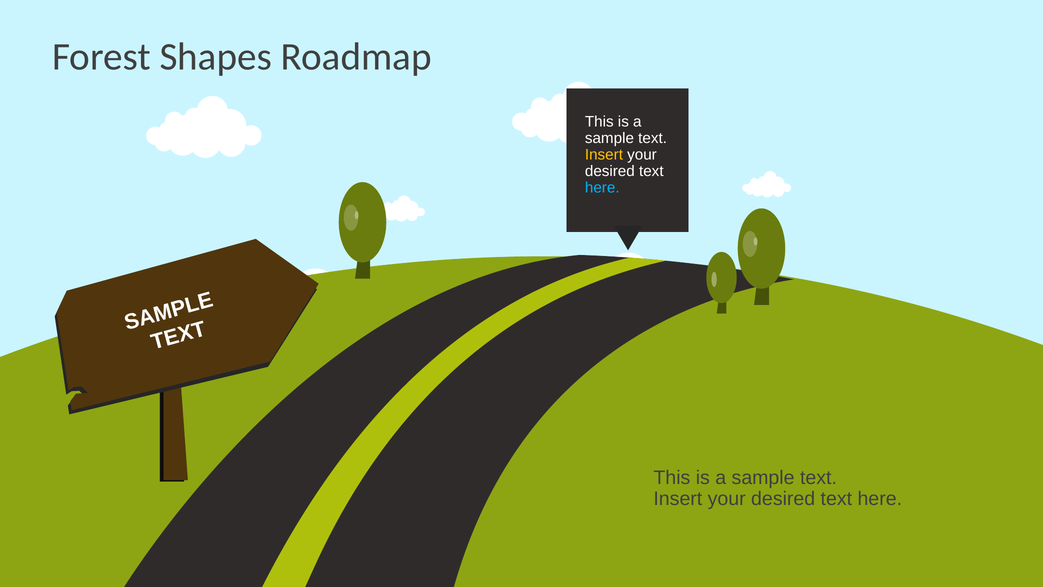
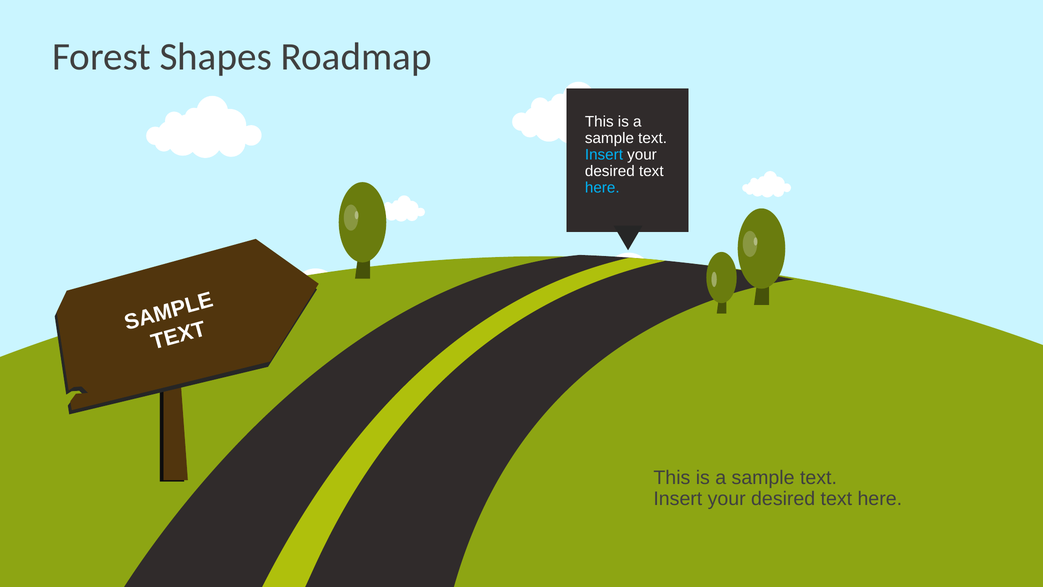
Insert colour: yellow -> light blue (604, 155)
